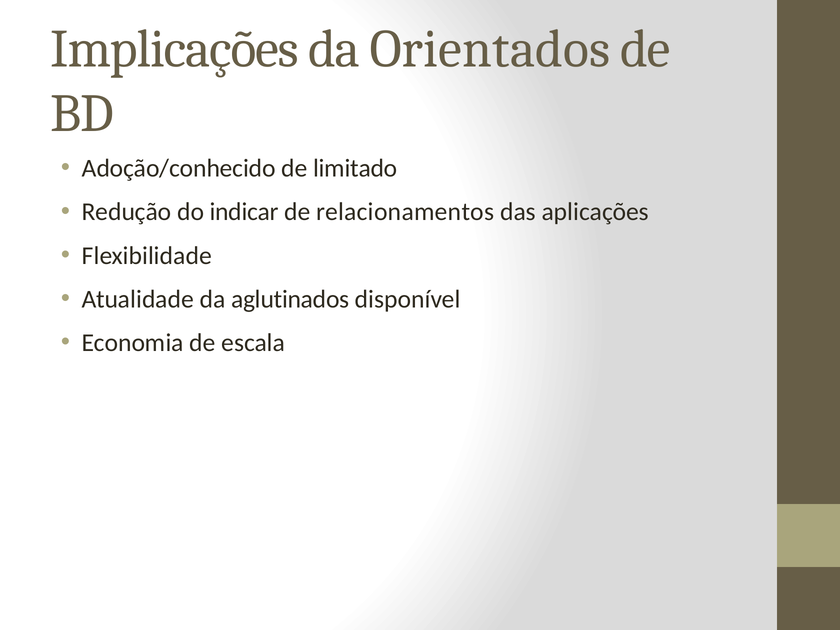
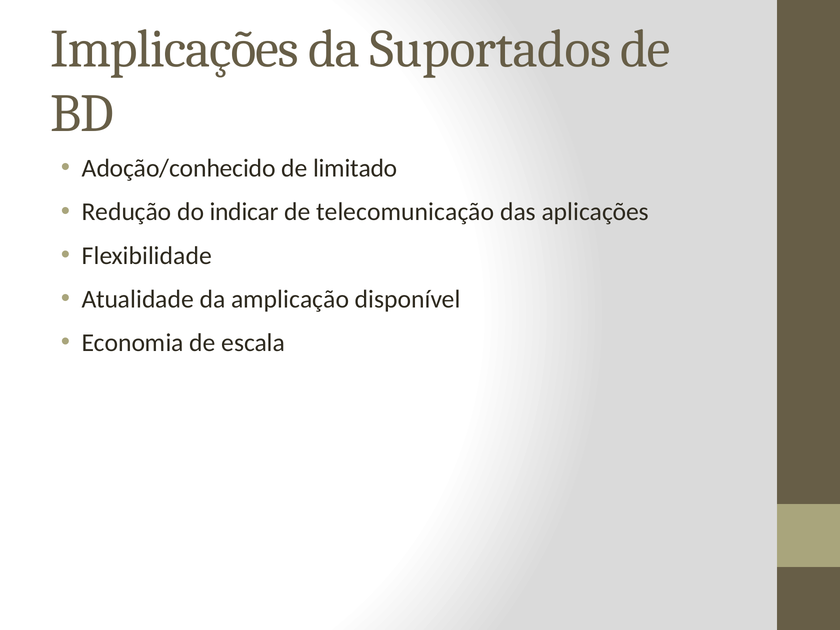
Orientados: Orientados -> Suportados (490, 49)
relacionamentos: relacionamentos -> telecomunicação (405, 212)
aglutinados: aglutinados -> amplicação (290, 299)
